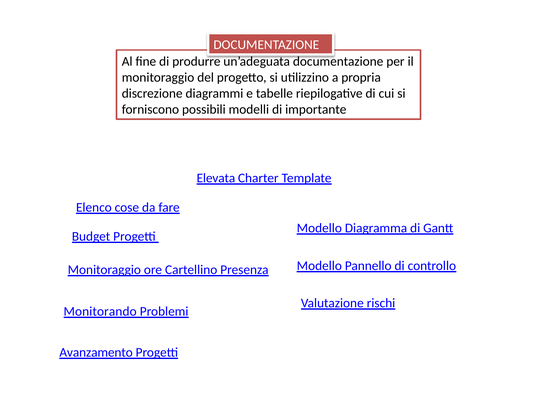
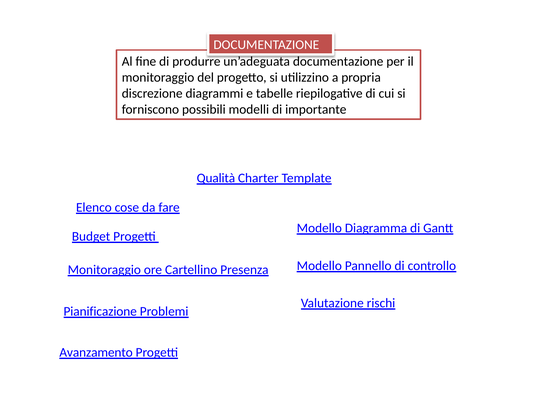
Elevata: Elevata -> Qualità (216, 178)
Monitorando: Monitorando -> Pianificazione (100, 311)
